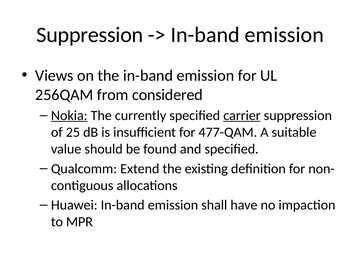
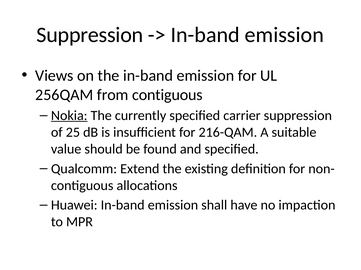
from considered: considered -> contiguous (167, 95)
carrier underline: present -> none (242, 116)
477-QAM: 477-QAM -> 216-QAM (228, 133)
